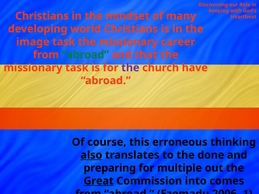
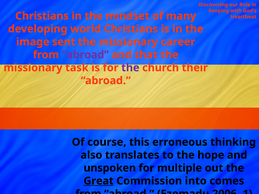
image task: task -> sent (64, 42)
abroad colour: green -> purple (85, 55)
have: have -> their (195, 68)
also underline: present -> none (91, 155)
done: done -> hope (211, 155)
preparing: preparing -> unspoken (110, 168)
